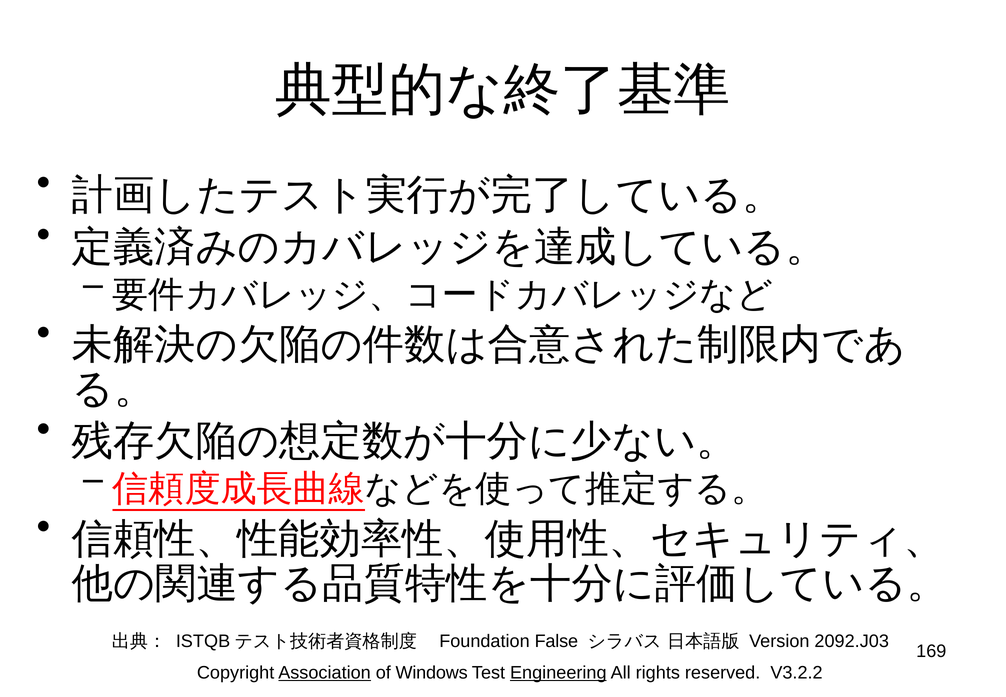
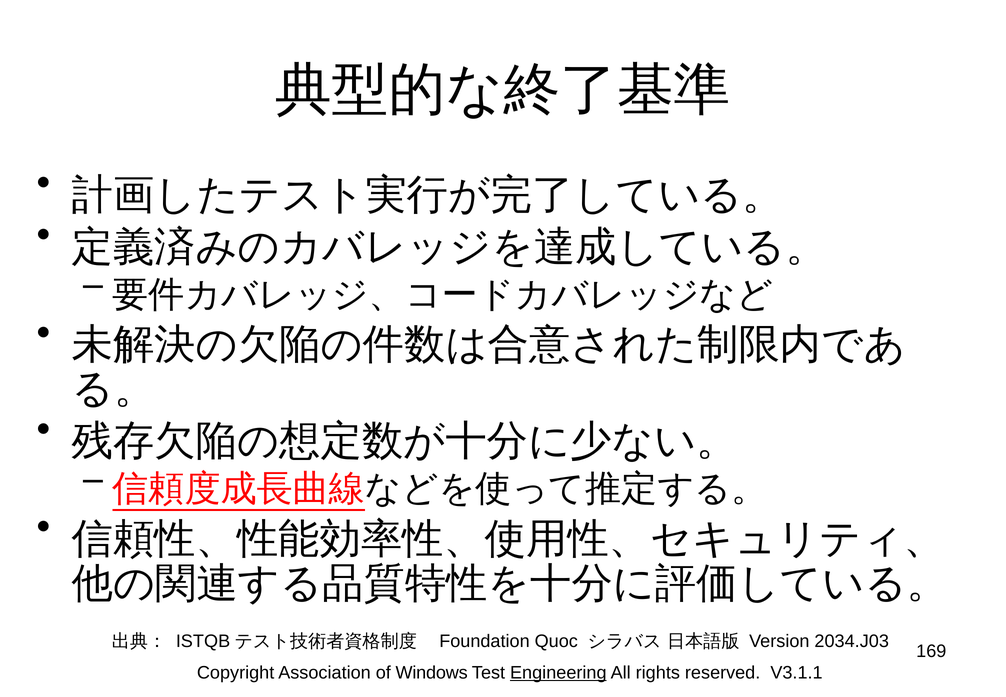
False: False -> Quoc (556, 641)
2092.J03: 2092.J03 -> 2034.J03 (852, 641)
Association underline: present -> none (325, 672)
V3.2.2: V3.2.2 -> V3.1.1 (797, 672)
